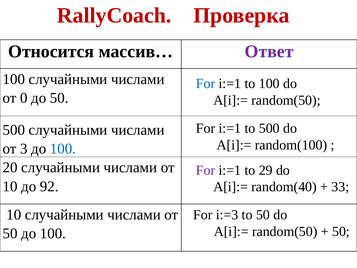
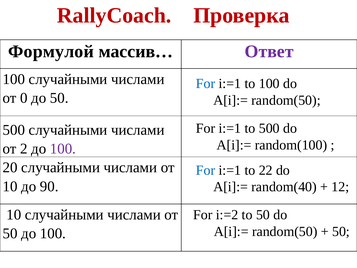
Относится: Относится -> Формулой (51, 51)
3: 3 -> 2 (24, 149)
100 colour: blue -> purple (63, 149)
For colour: purple -> blue (206, 170)
29: 29 -> 22 (266, 170)
92: 92 -> 90 (49, 186)
33: 33 -> 12 (340, 187)
i:=3: i:=3 -> i:=2 (227, 215)
